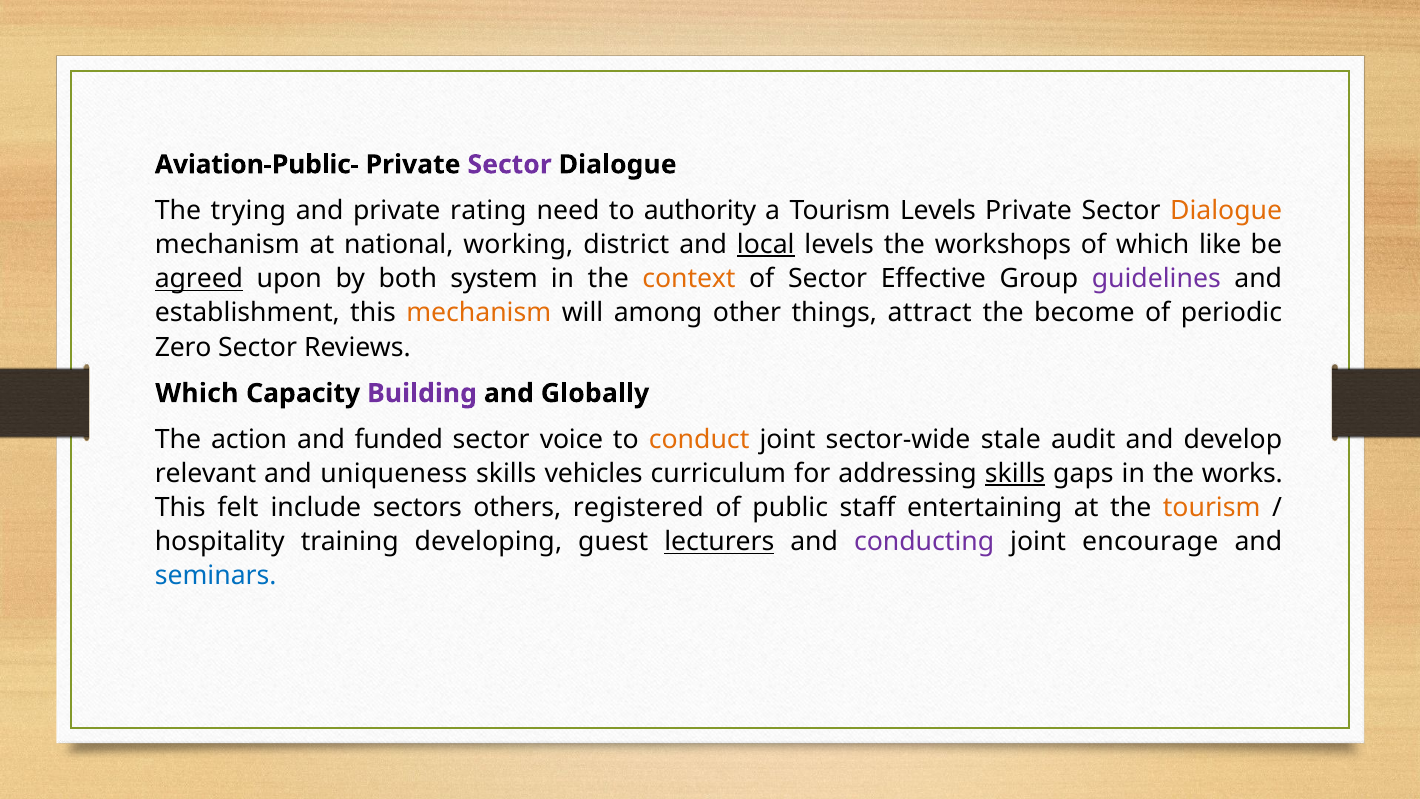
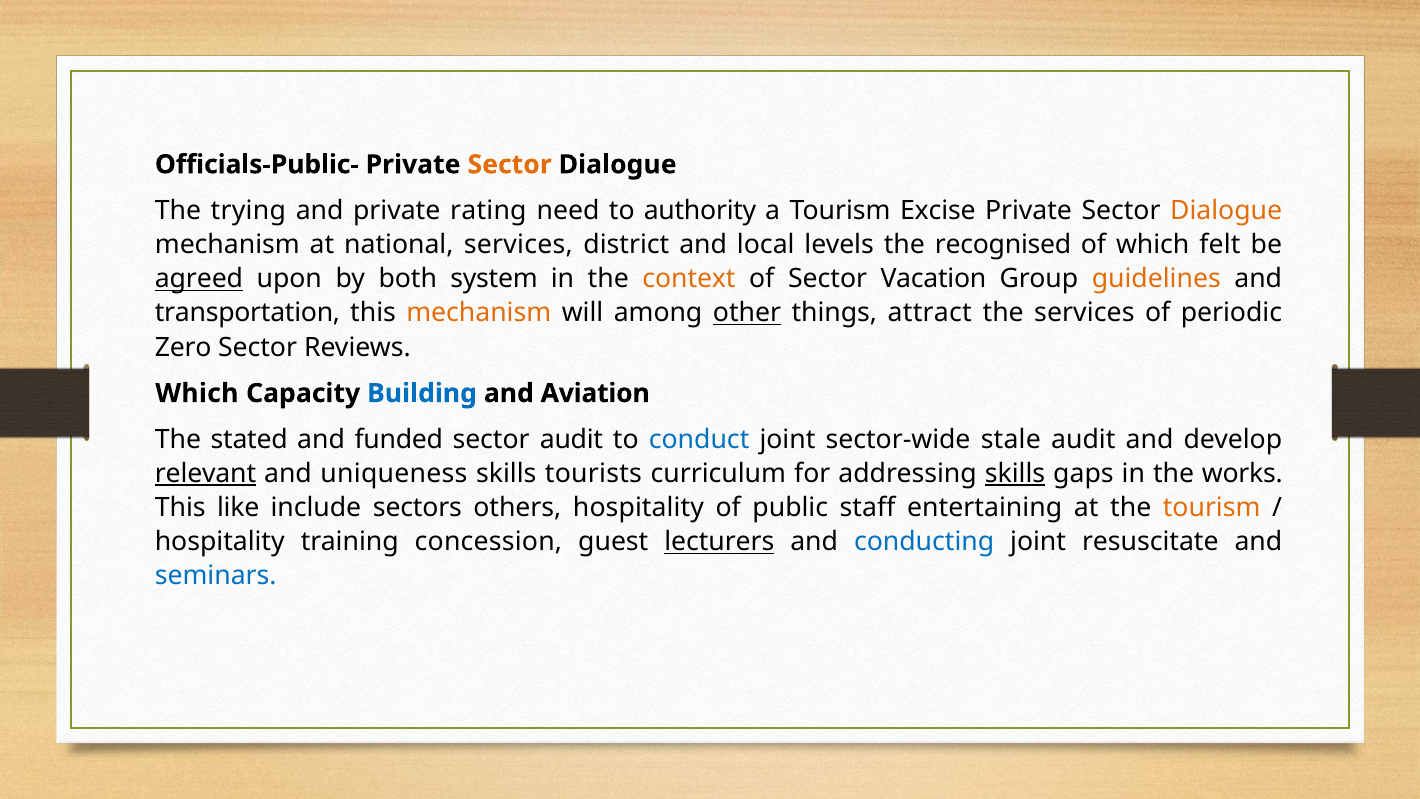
Aviation-Public-: Aviation-Public- -> Officials-Public- (257, 165)
Sector colour: purple -> orange (510, 165)
Tourism Levels: Levels -> Excise (938, 211)
national working: working -> services (518, 245)
local underline: present -> none (766, 245)
workshops: workshops -> recognised (1003, 245)
like: like -> felt (1220, 245)
Effective: Effective -> Vacation (933, 279)
guidelines colour: purple -> orange (1156, 279)
establishment: establishment -> transportation (247, 313)
other underline: none -> present (747, 313)
the become: become -> services (1084, 313)
Building colour: purple -> blue (422, 393)
Globally: Globally -> Aviation (595, 393)
action: action -> stated (249, 439)
sector voice: voice -> audit (571, 439)
conduct colour: orange -> blue (699, 439)
relevant underline: none -> present (206, 473)
vehicles: vehicles -> tourists (593, 473)
felt: felt -> like (238, 508)
others registered: registered -> hospitality (638, 508)
developing: developing -> concession (488, 542)
conducting colour: purple -> blue (924, 542)
encourage: encourage -> resuscitate (1150, 542)
